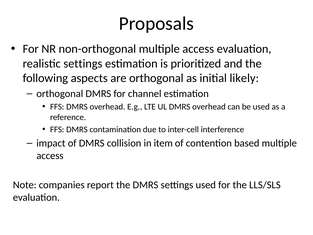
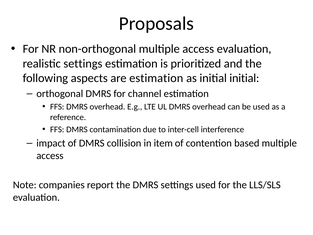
are orthogonal: orthogonal -> estimation (156, 78)
initial likely: likely -> initial (244, 78)
